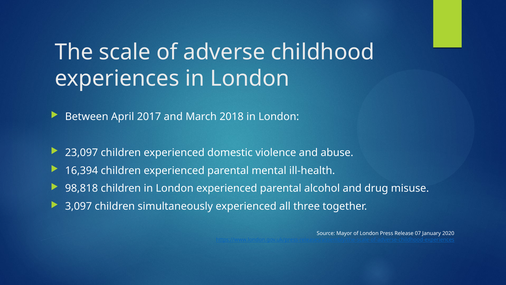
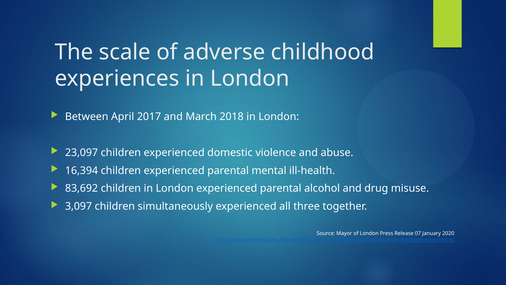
98,818: 98,818 -> 83,692 (82, 188)
